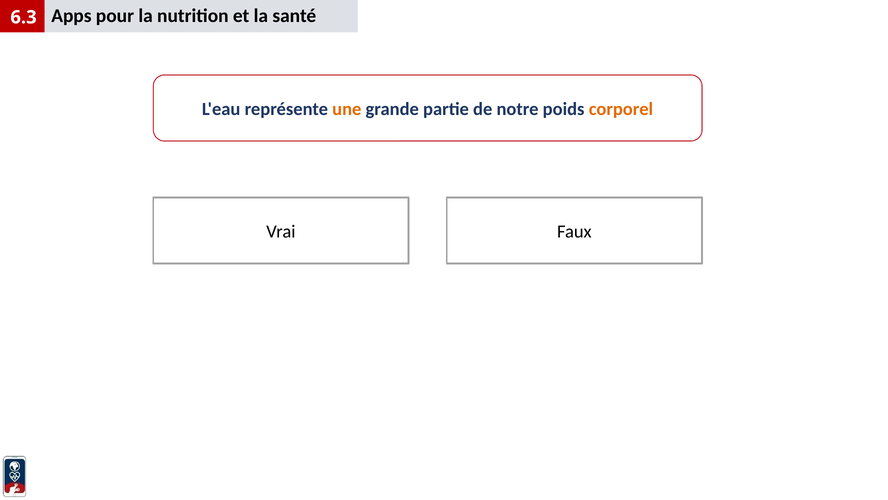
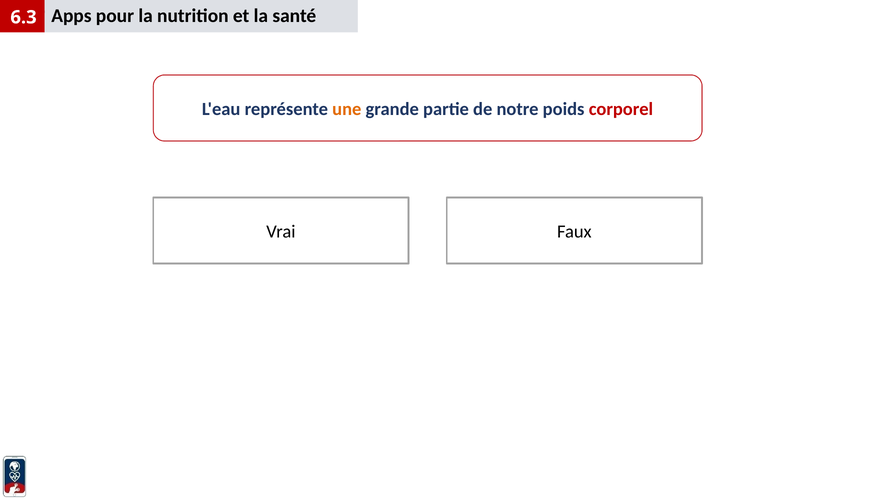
corporel colour: orange -> red (621, 109)
